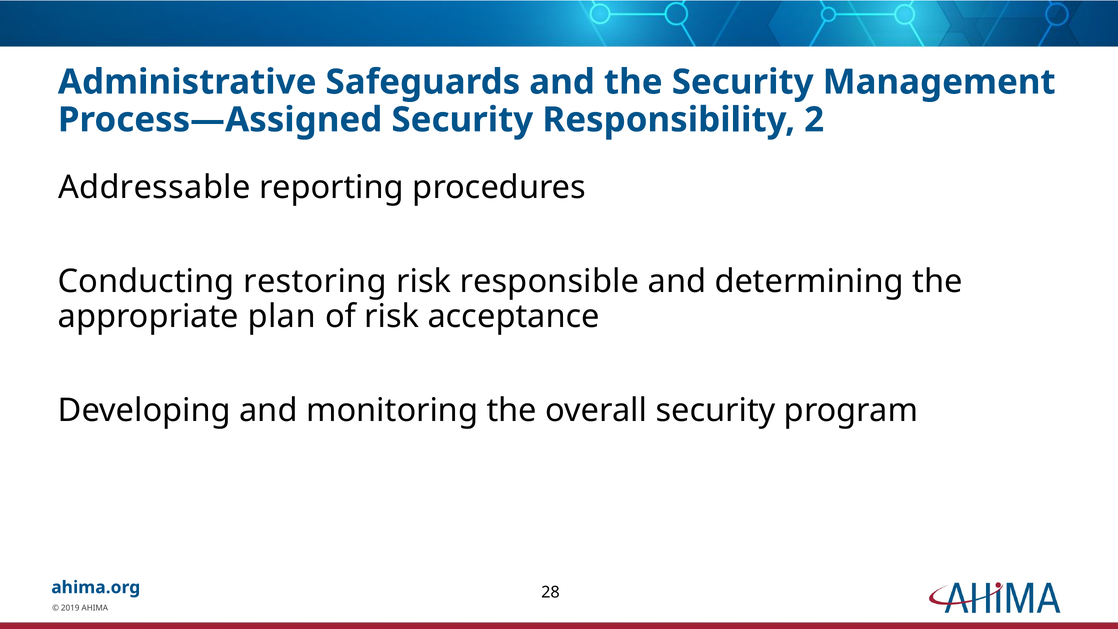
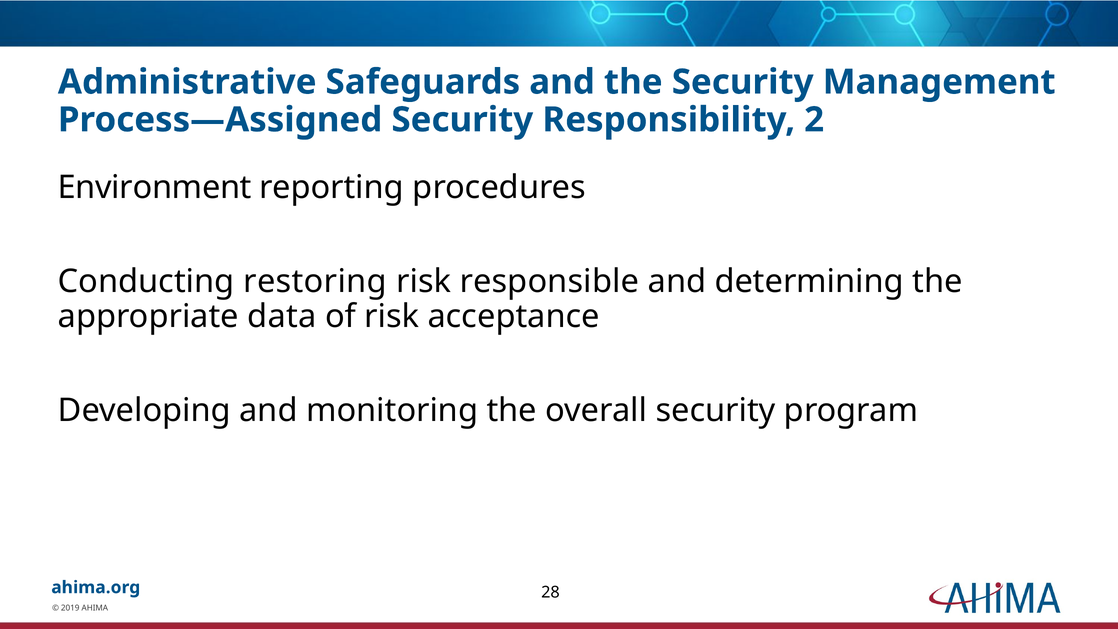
Addressable: Addressable -> Environment (155, 188)
plan: plan -> data (282, 317)
